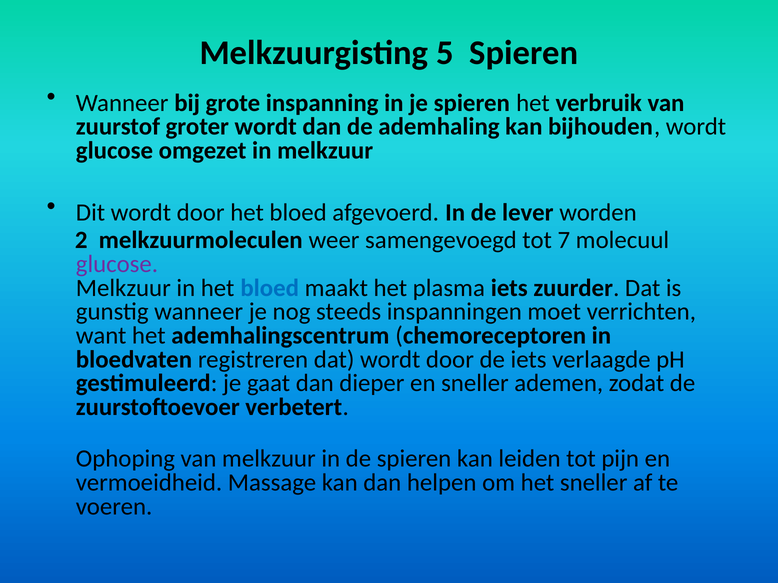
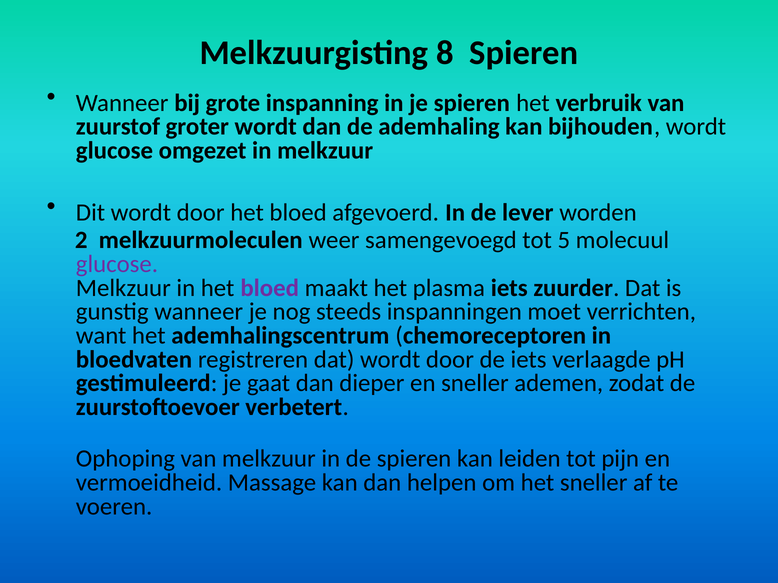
5: 5 -> 8 (445, 53)
7: 7 -> 5 (564, 240)
bloed colour: blue -> purple (270, 288)
